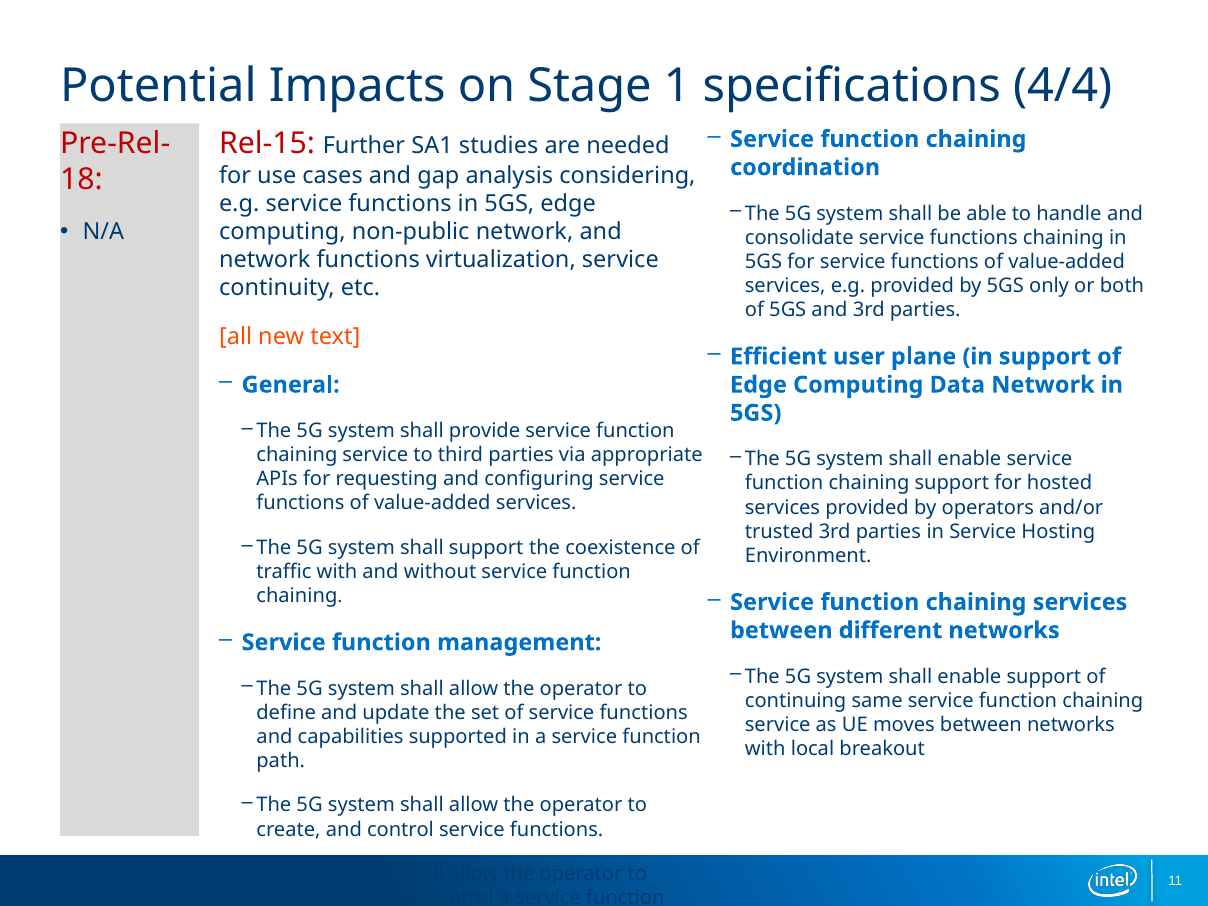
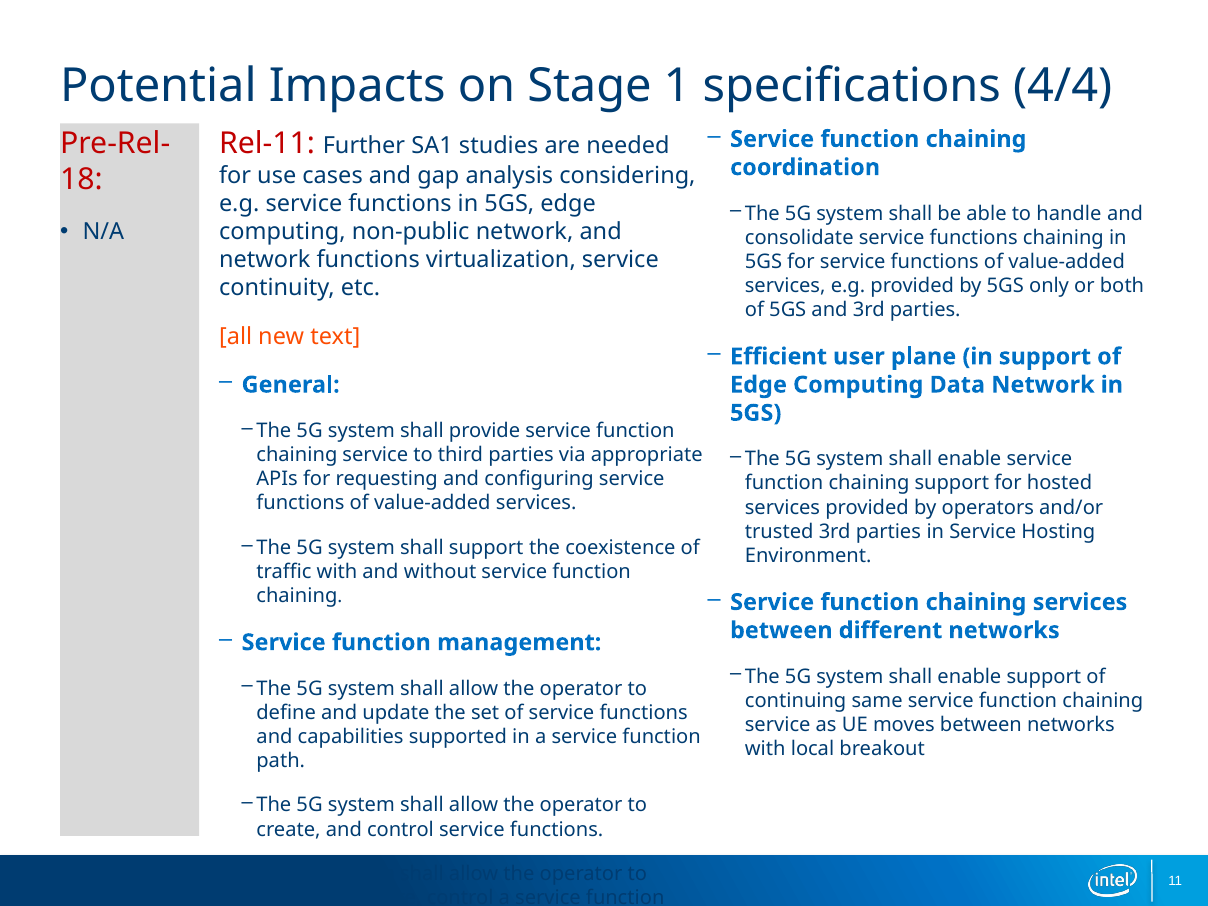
Rel-15: Rel-15 -> Rel-11 (267, 144)
